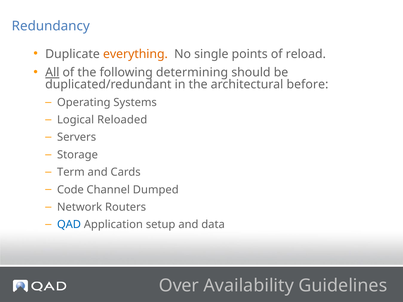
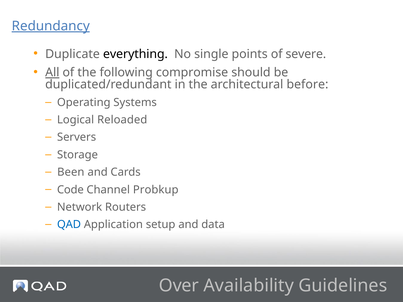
Redundancy underline: none -> present (51, 26)
everything colour: orange -> black (135, 54)
reload: reload -> severe (306, 54)
determining: determining -> compromise (192, 73)
Term: Term -> Been (71, 172)
Dumped: Dumped -> Probkup (156, 190)
